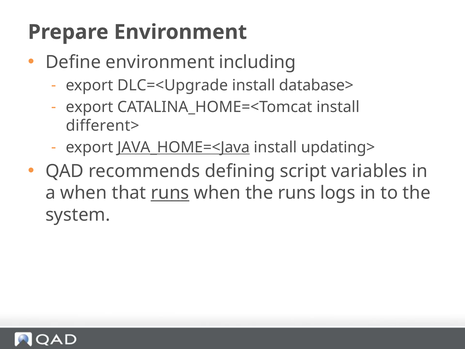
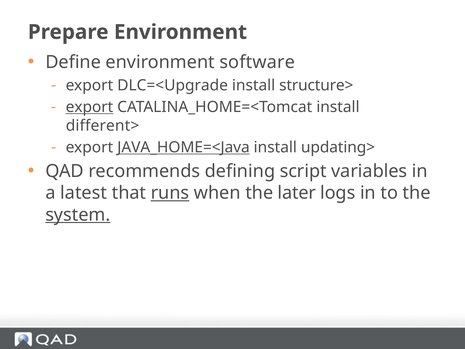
including: including -> software (257, 62)
database>: database> -> structure> (316, 85)
export underline: none -> present (89, 107)
a when: when -> latest (84, 193)
the runs: runs -> later (297, 193)
system underline: none -> present (78, 215)
